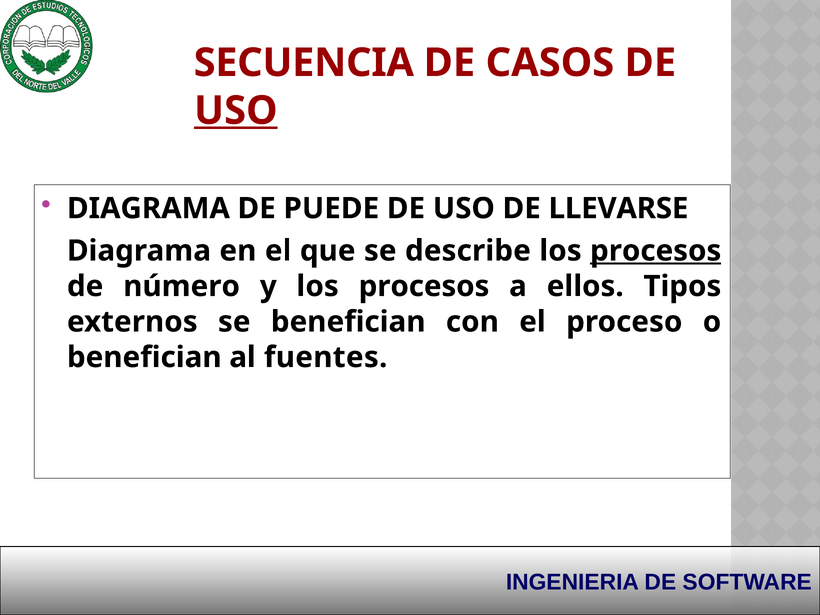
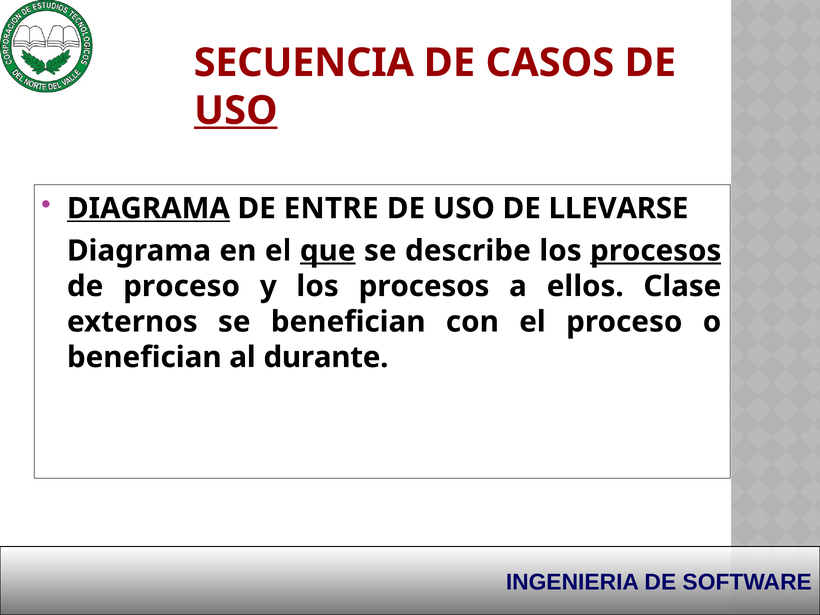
DIAGRAMA underline: none -> present (148, 208)
PUEDE: PUEDE -> ENTRE (331, 208)
que underline: none -> present (328, 251)
de número: número -> proceso (182, 286)
Tipos: Tipos -> Clase (682, 286)
fuentes: fuentes -> durante (326, 357)
